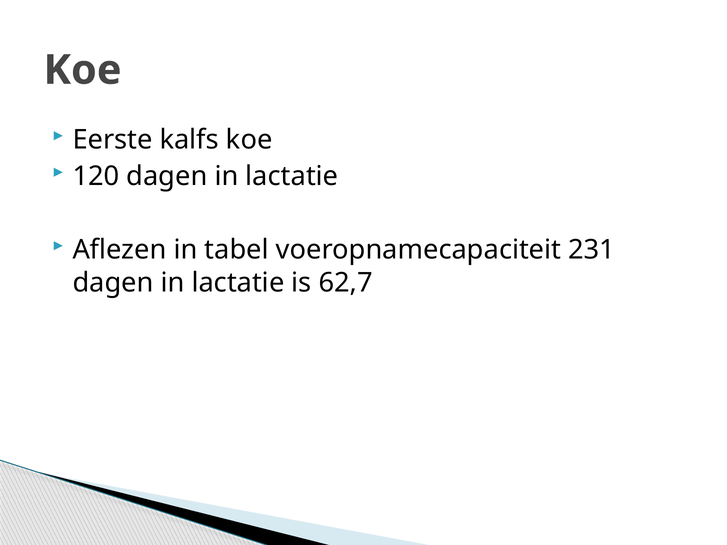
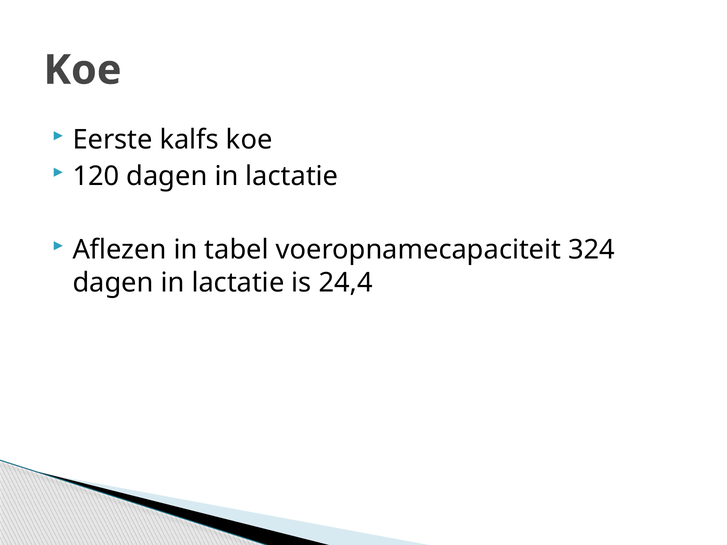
231: 231 -> 324 (592, 250)
62,7: 62,7 -> 24,4 (346, 283)
